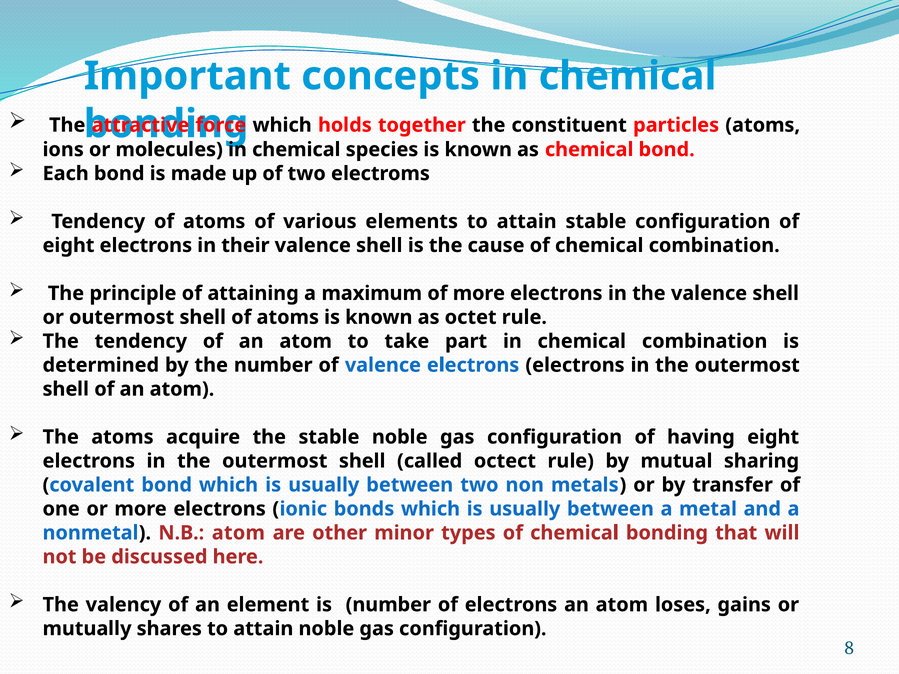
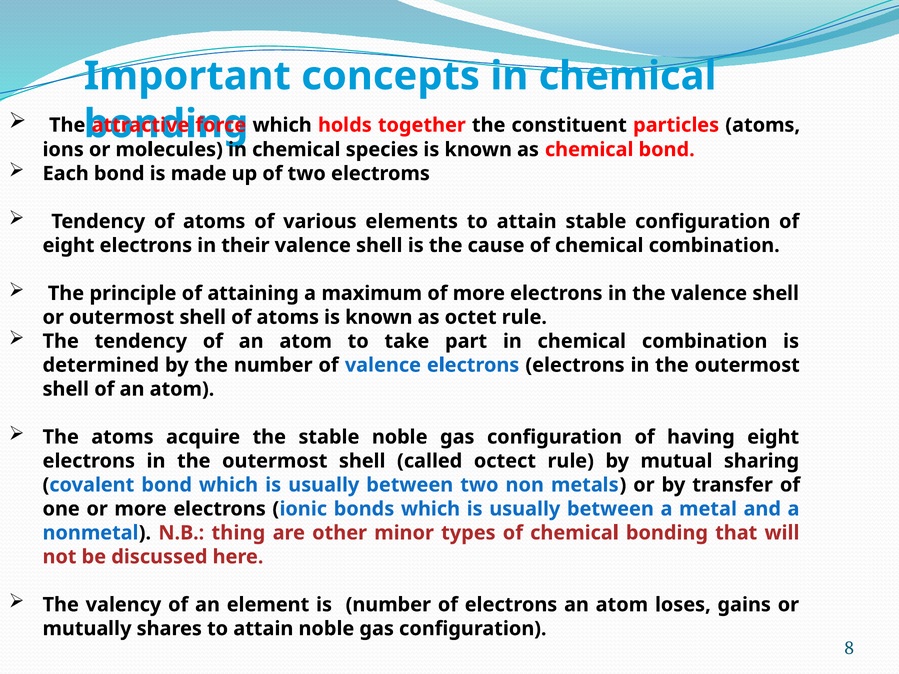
N.B atom: atom -> thing (238, 533)
